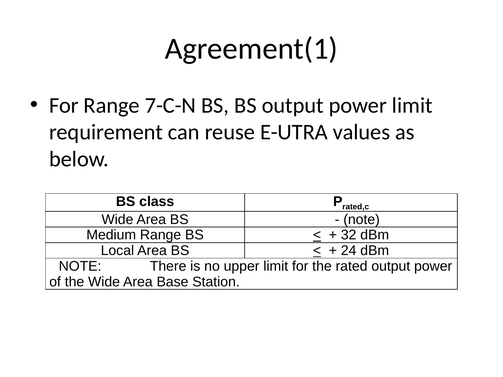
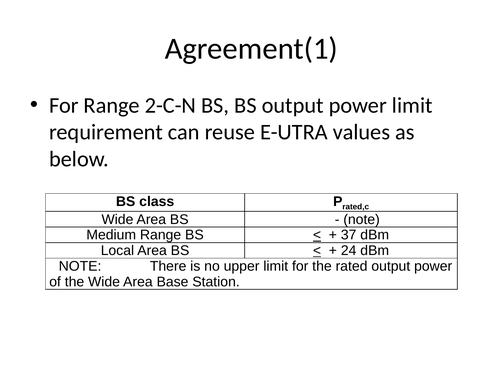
7-C-N: 7-C-N -> 2-C-N (170, 106)
32: 32 -> 37 (349, 235)
